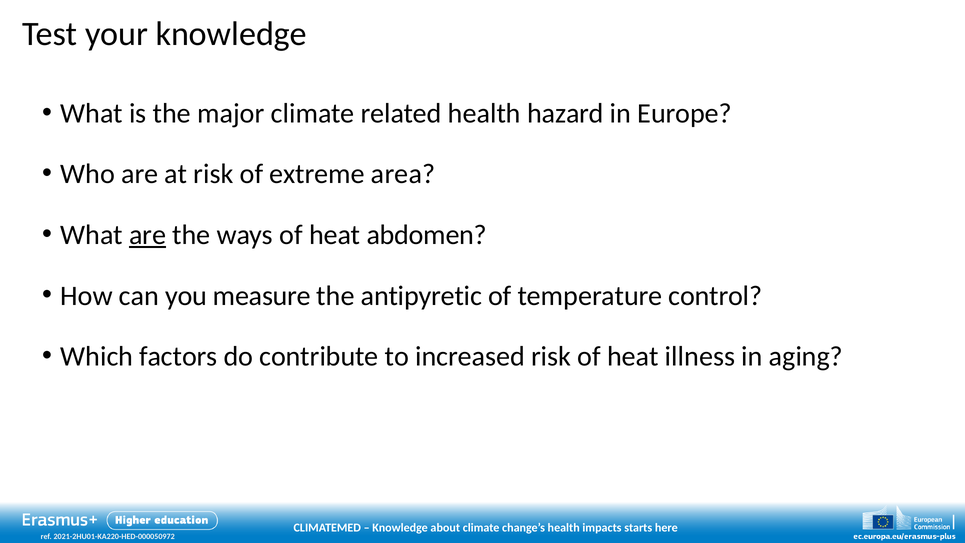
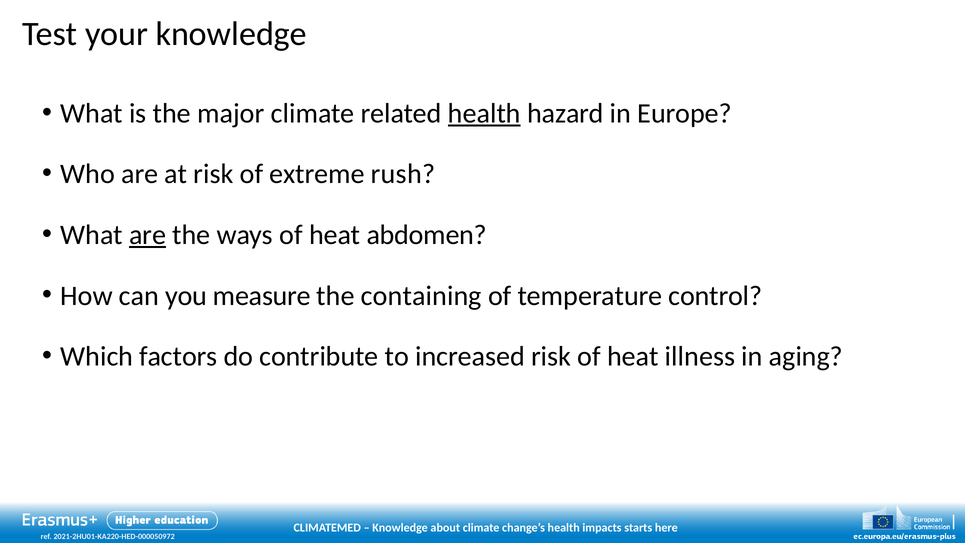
health underline: none -> present (484, 113)
area: area -> rush (403, 174)
antipyretic: antipyretic -> containing (421, 296)
